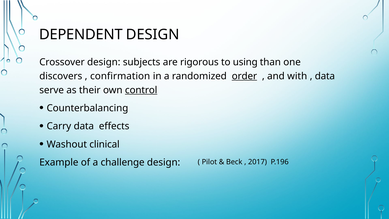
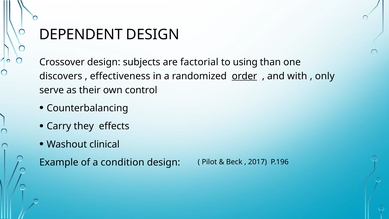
rigorous: rigorous -> factorial (199, 62)
confirmation: confirmation -> effectiveness (120, 76)
data: data -> only (325, 76)
control underline: present -> none (141, 90)
Carry data: data -> they (84, 126)
challenge: challenge -> condition (123, 162)
